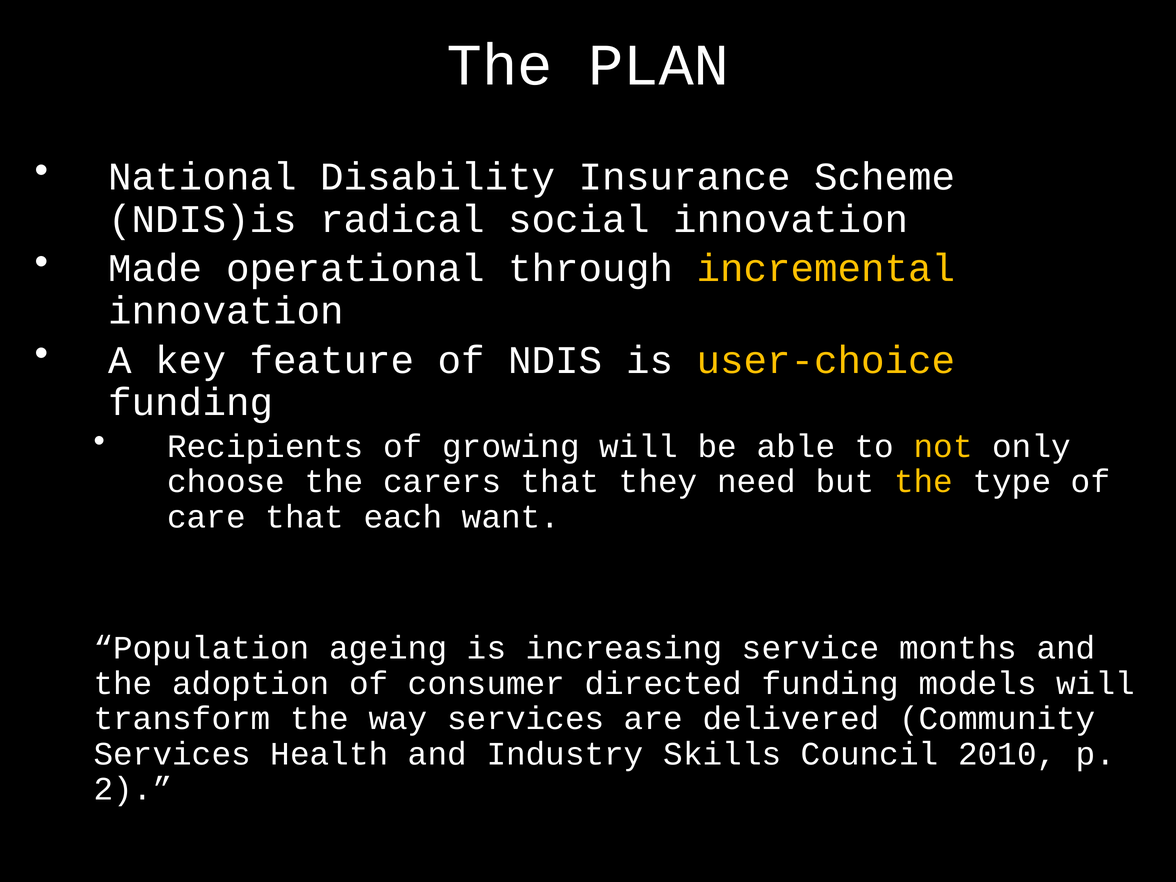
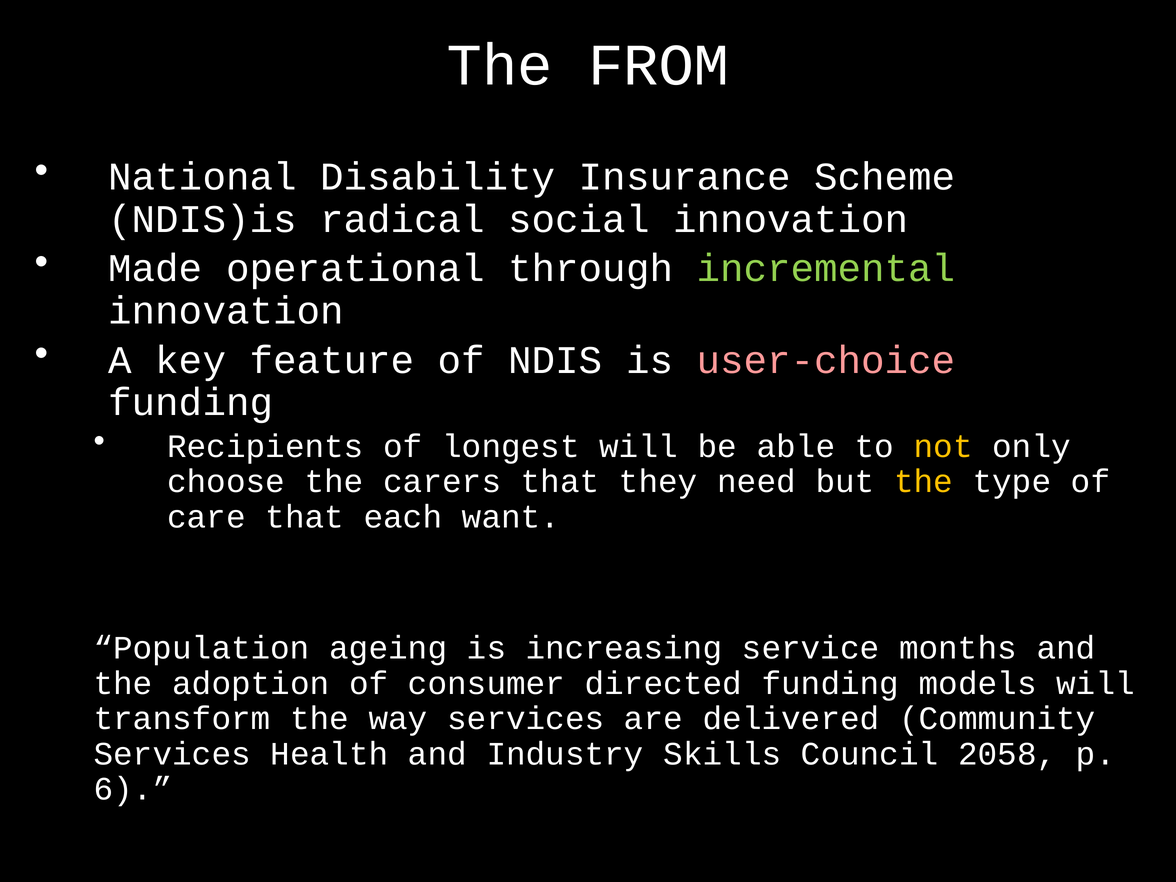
PLAN: PLAN -> FROM (659, 65)
incremental colour: yellow -> light green (826, 268)
user-choice colour: yellow -> pink (826, 360)
growing: growing -> longest (511, 446)
2010: 2010 -> 2058 (1007, 754)
2: 2 -> 6 (133, 789)
